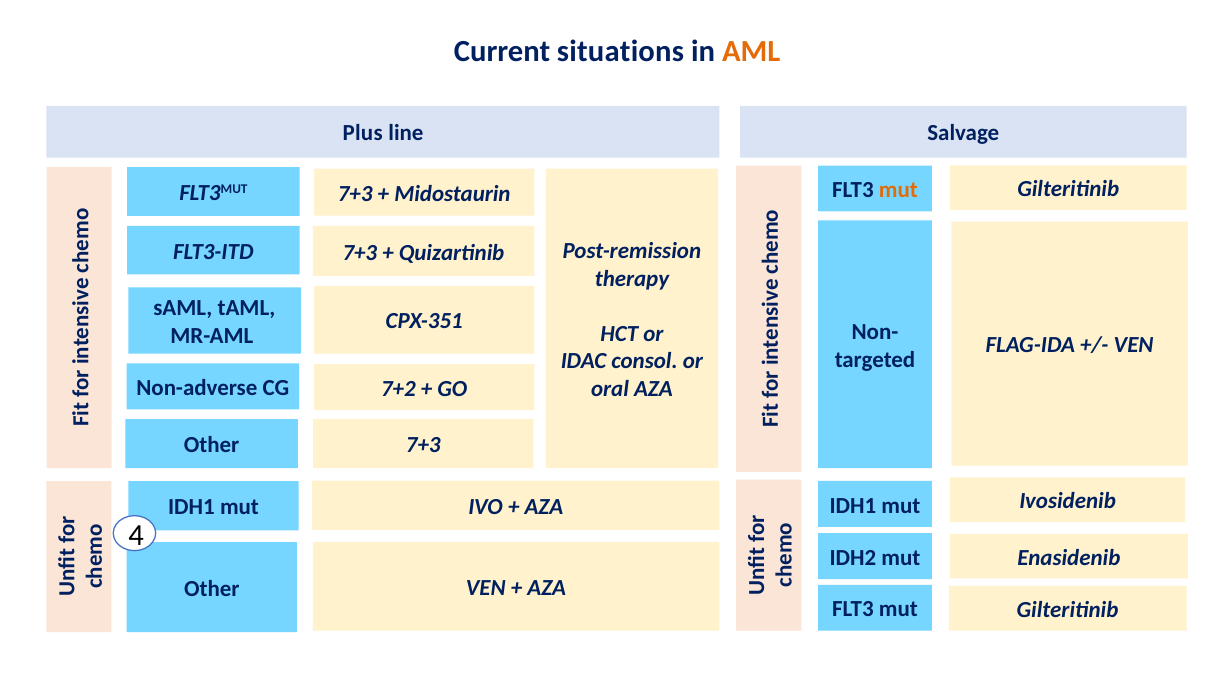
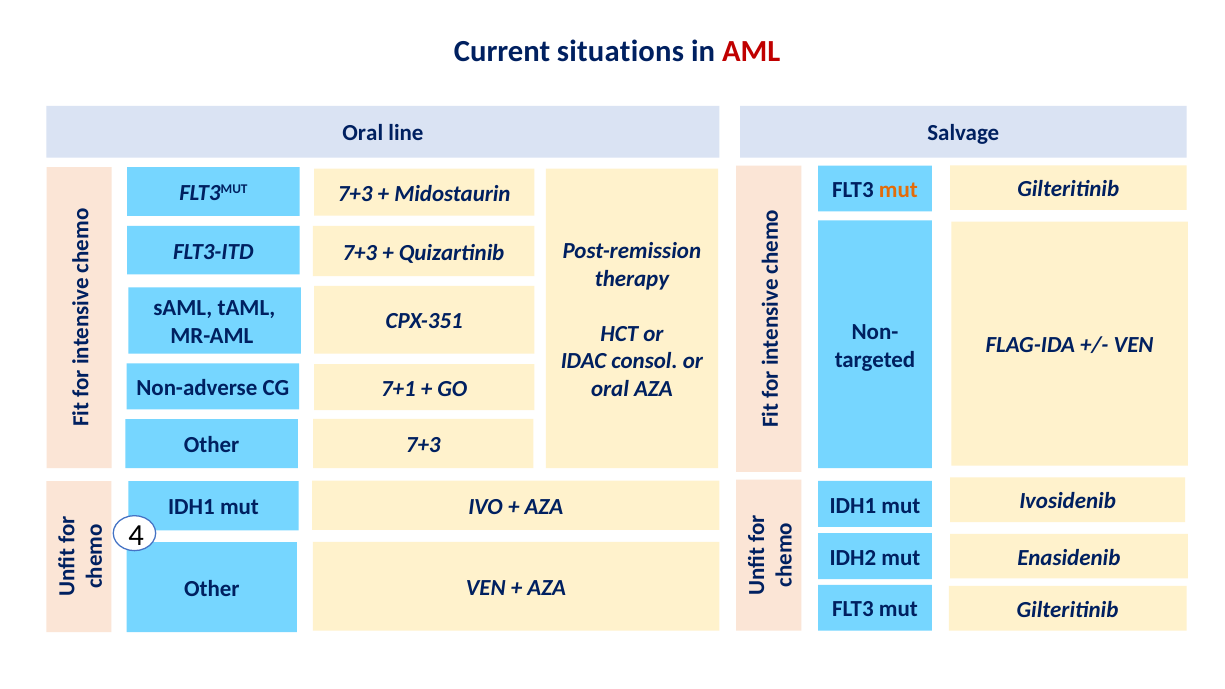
AML colour: orange -> red (751, 51)
Plus: Plus -> Oral (363, 133)
7+2: 7+2 -> 7+1 (398, 389)
